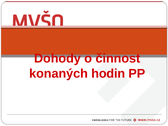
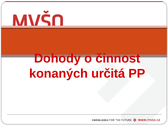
hodin: hodin -> určitá (108, 74)
